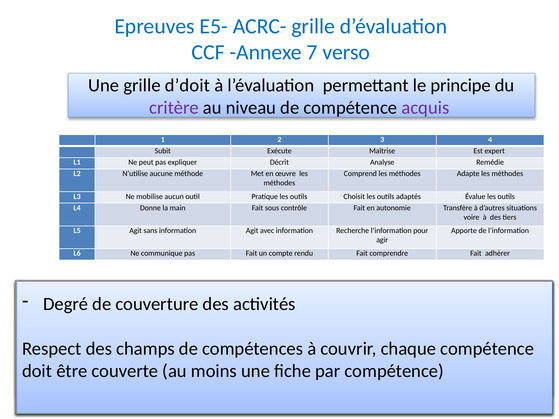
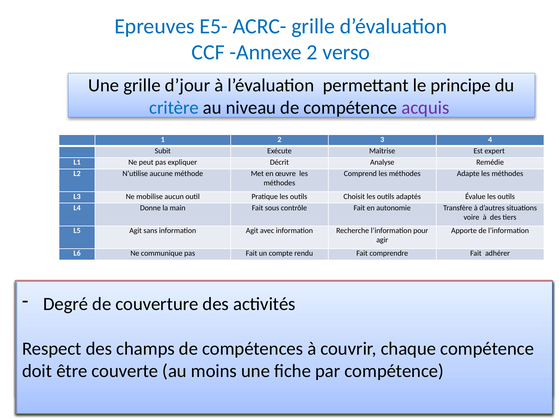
Annexe 7: 7 -> 2 (312, 53)
d’doit: d’doit -> d’jour (188, 85)
critère colour: purple -> blue (174, 108)
